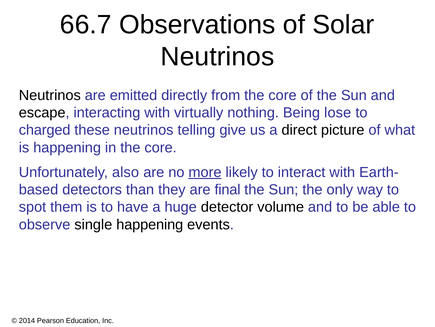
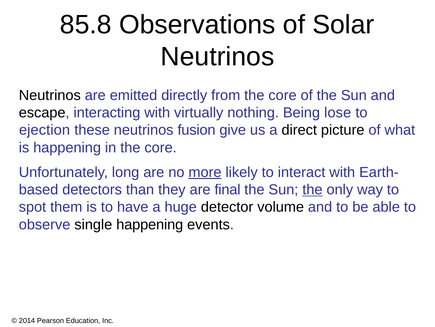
66.7: 66.7 -> 85.8 (86, 25)
charged: charged -> ejection (44, 130)
telling: telling -> fusion (197, 130)
also: also -> long (126, 172)
the underline: none -> present (312, 189)
